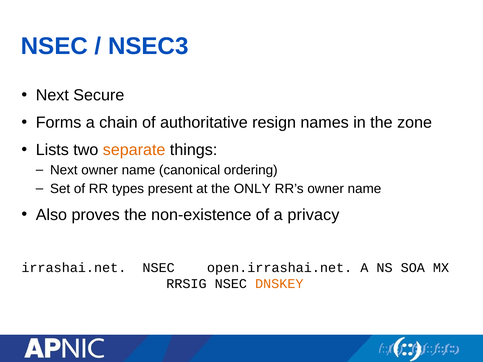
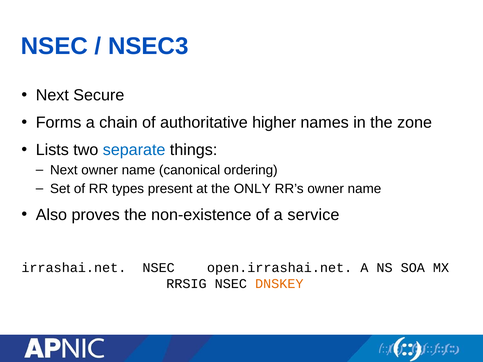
resign: resign -> higher (274, 123)
separate colour: orange -> blue (134, 150)
privacy: privacy -> service (313, 215)
